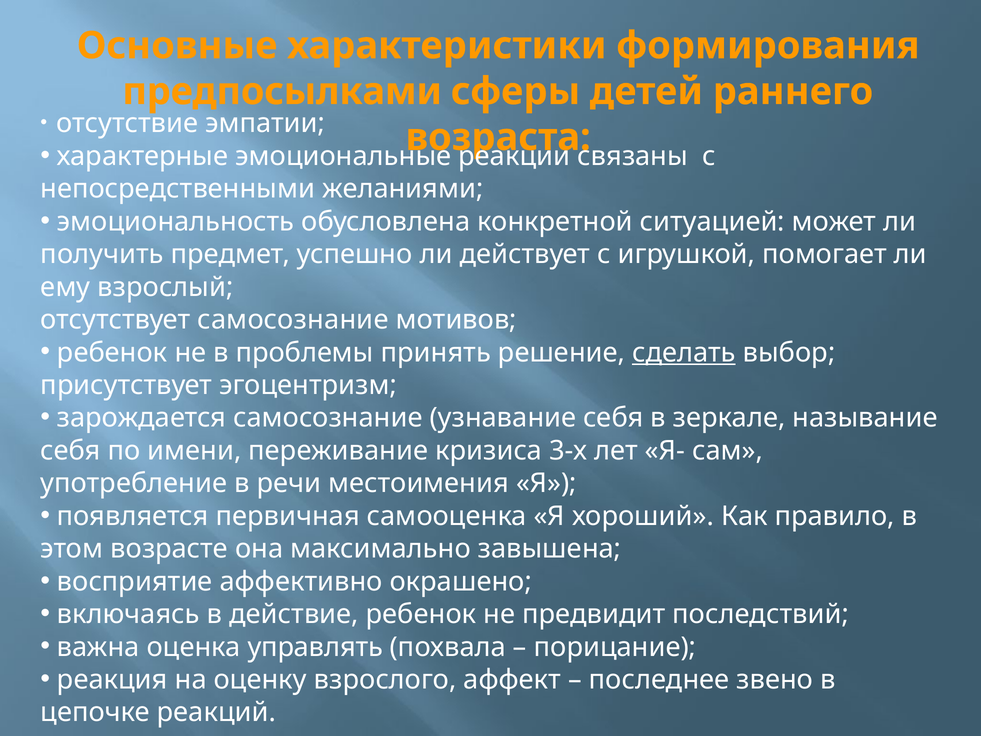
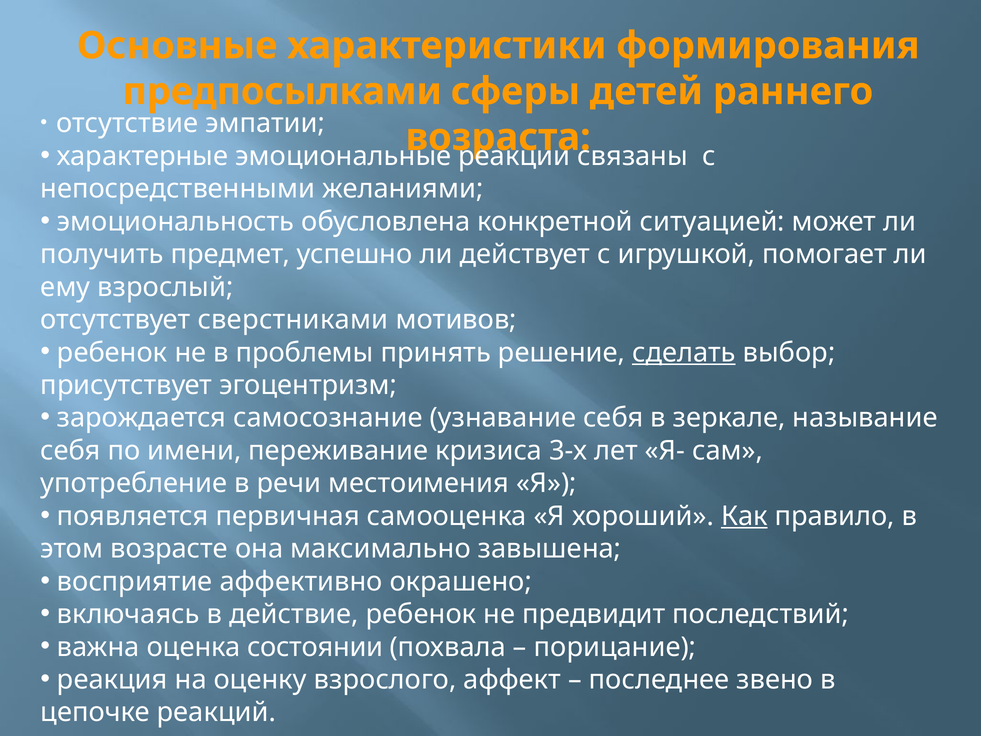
отсутствует самосознание: самосознание -> сверстниками (293, 320)
Как underline: none -> present (744, 516)
управлять: управлять -> состоянии (315, 647)
